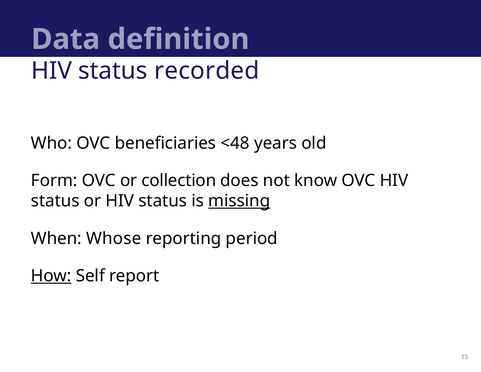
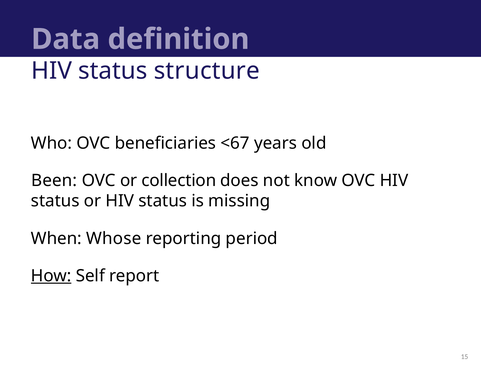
recorded: recorded -> structure (207, 71)
<48: <48 -> <67 (235, 143)
Form: Form -> Been (54, 180)
missing underline: present -> none (239, 201)
